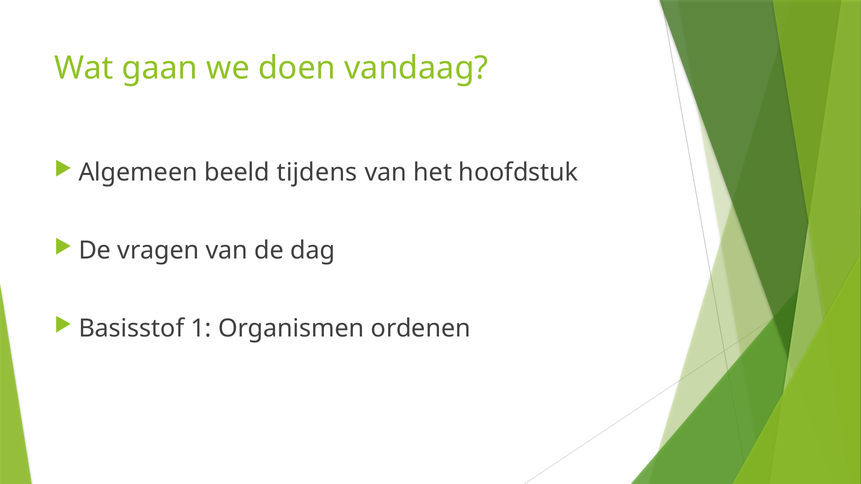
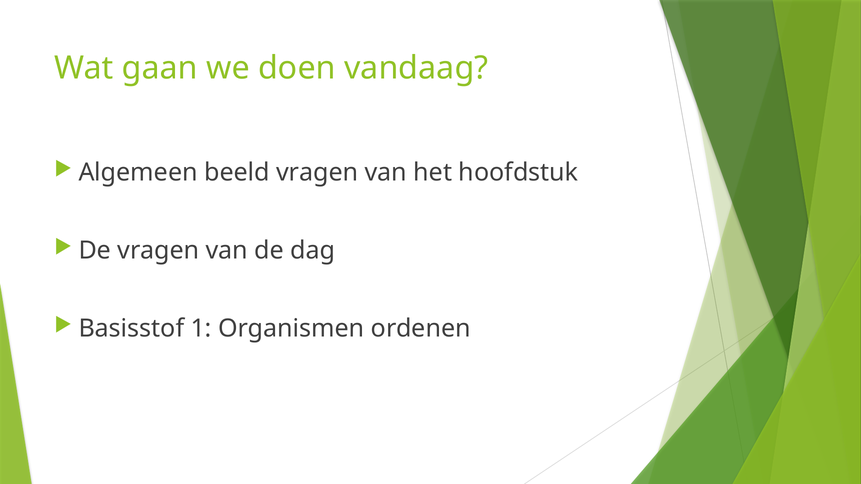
beeld tijdens: tijdens -> vragen (317, 173)
